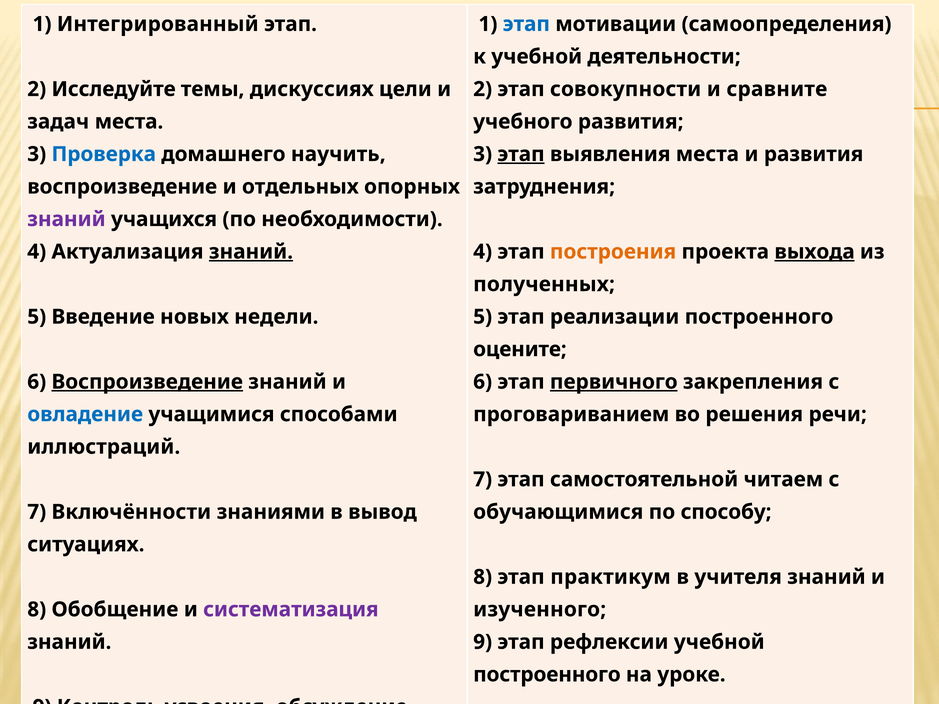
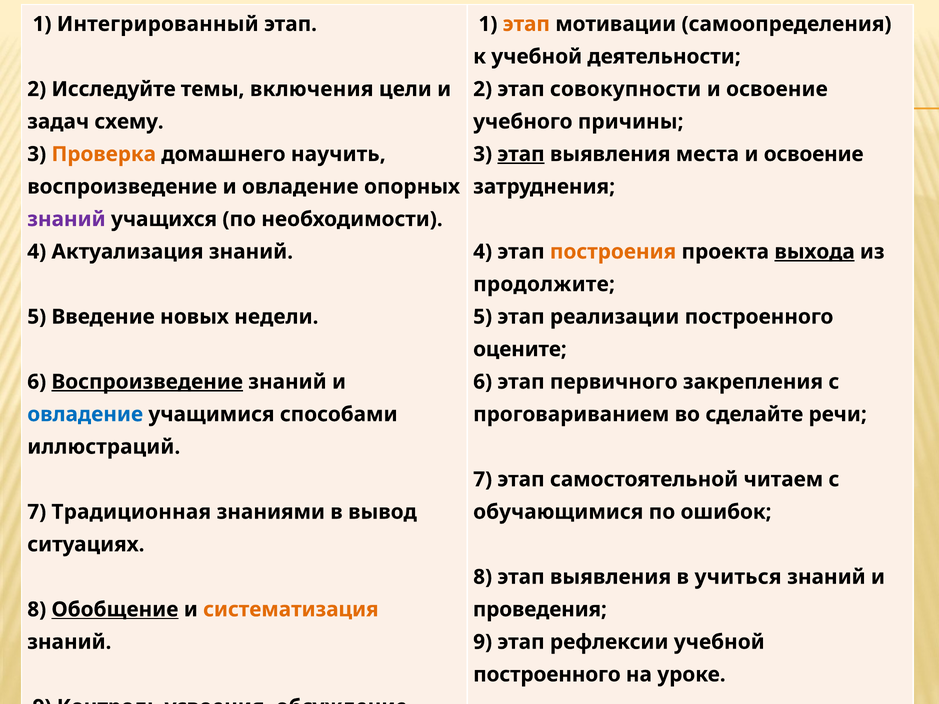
этап colour: blue -> orange (526, 24)
дискуссиях: дискуссиях -> включения (312, 89)
сравните: сравните -> освоение (777, 89)
задач места: места -> схему (129, 122)
учебного развития: развития -> причины (631, 122)
Проверка colour: blue -> orange (104, 154)
места и развития: развития -> освоение (814, 154)
воспроизведение и отдельных: отдельных -> овладение (300, 187)
знаний underline: present -> none (251, 252)
полученных: полученных -> продолжите (544, 284)
первичного underline: present -> none (614, 382)
решения: решения -> сделайте (754, 414)
Включённости: Включённости -> Традиционная (131, 512)
по способу: способу -> ошибок (726, 512)
8 этап практикум: практикум -> выявления (611, 577)
учителя: учителя -> учиться (738, 577)
Обобщение underline: none -> present (115, 610)
систематизация colour: purple -> orange (291, 610)
изученного: изученного -> проведения (540, 610)
